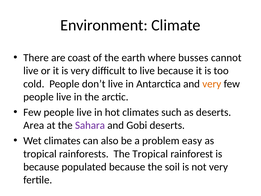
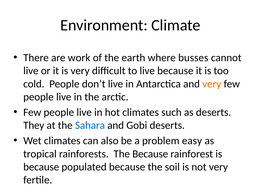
coast: coast -> work (79, 58)
Area: Area -> They (34, 125)
Sahara colour: purple -> blue (90, 125)
The Tropical: Tropical -> Because (150, 154)
